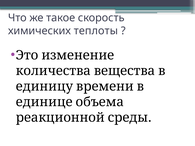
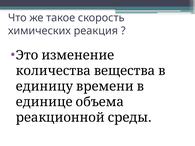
теплоты: теплоты -> реакция (96, 31)
